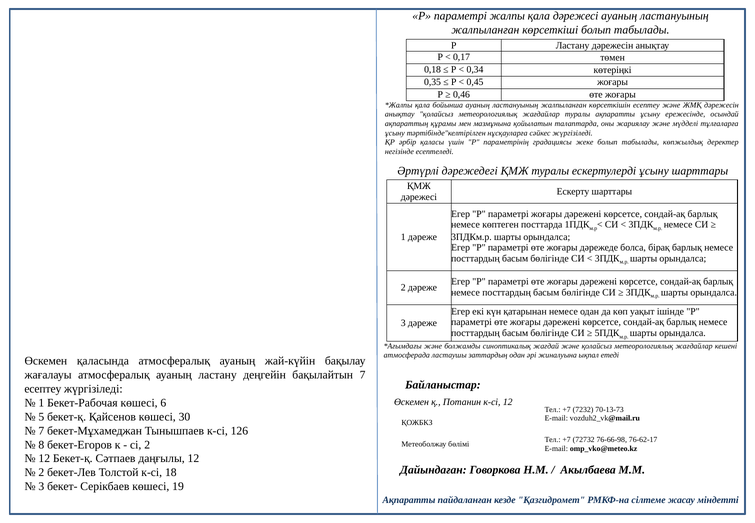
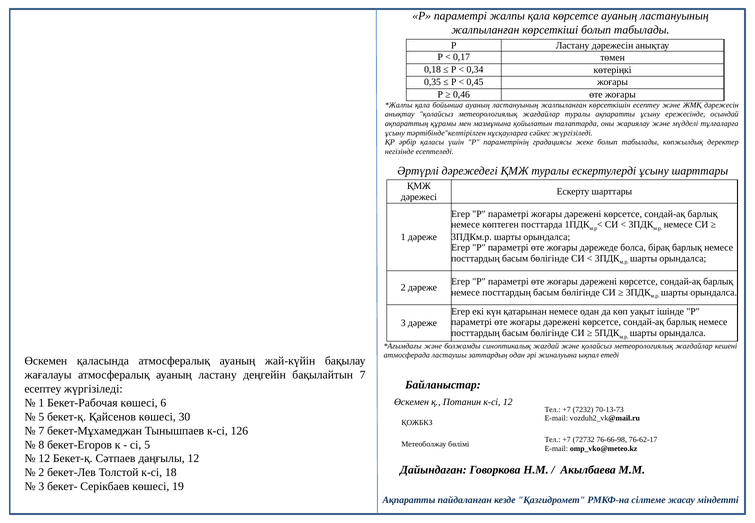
қала дәрежесі: дәрежесі -> көрсетсе (576, 16)
сі 2: 2 -> 5 (147, 444)
